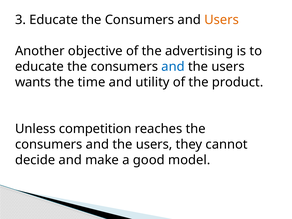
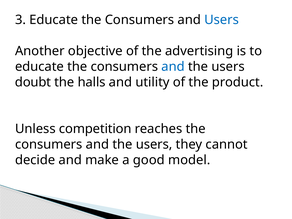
Users colour: orange -> blue (222, 20)
wants: wants -> doubt (33, 82)
time: time -> halls (92, 82)
